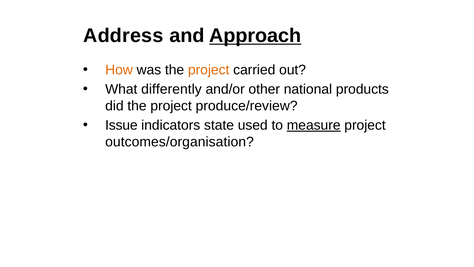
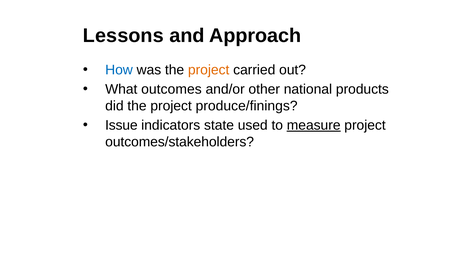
Address: Address -> Lessons (123, 36)
Approach underline: present -> none (255, 36)
How colour: orange -> blue (119, 70)
differently: differently -> outcomes (171, 89)
produce/review: produce/review -> produce/finings (247, 106)
outcomes/organisation: outcomes/organisation -> outcomes/stakeholders (180, 142)
